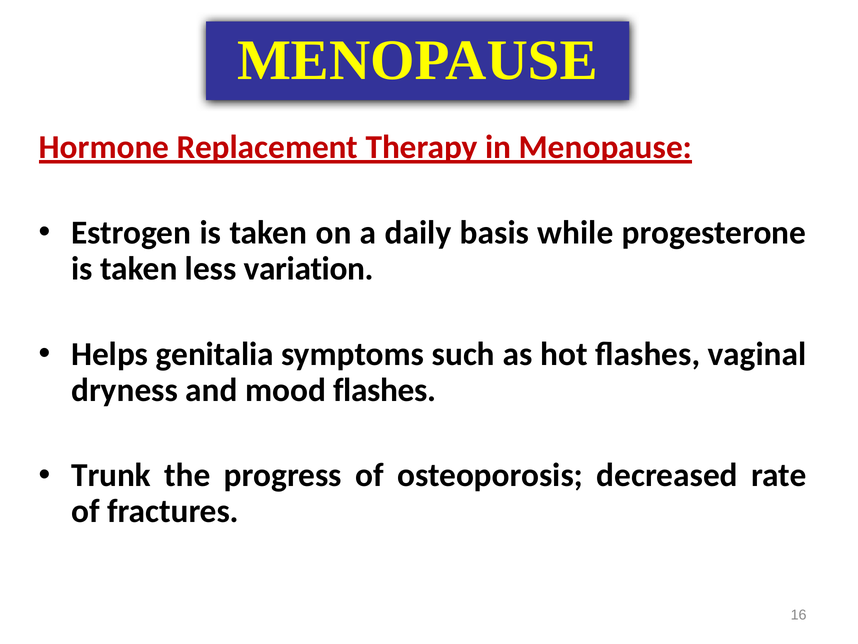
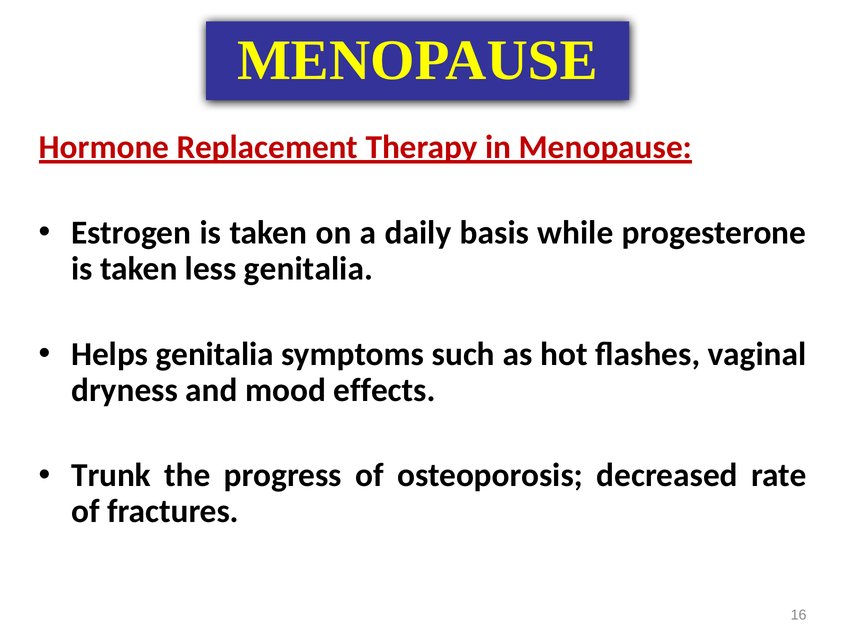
less variation: variation -> genitalia (309, 268)
mood flashes: flashes -> effects (385, 390)
